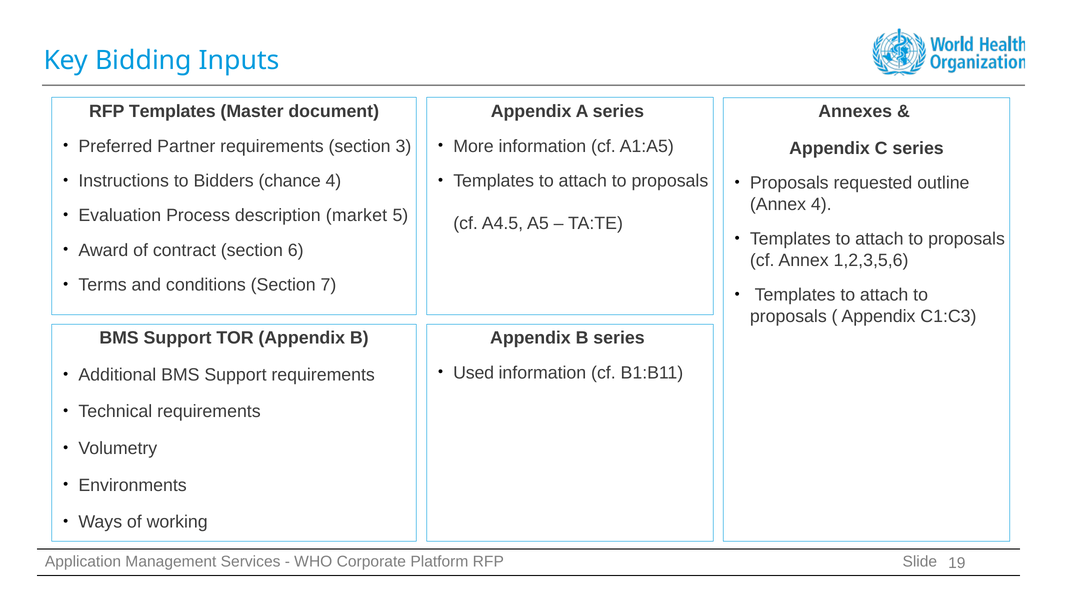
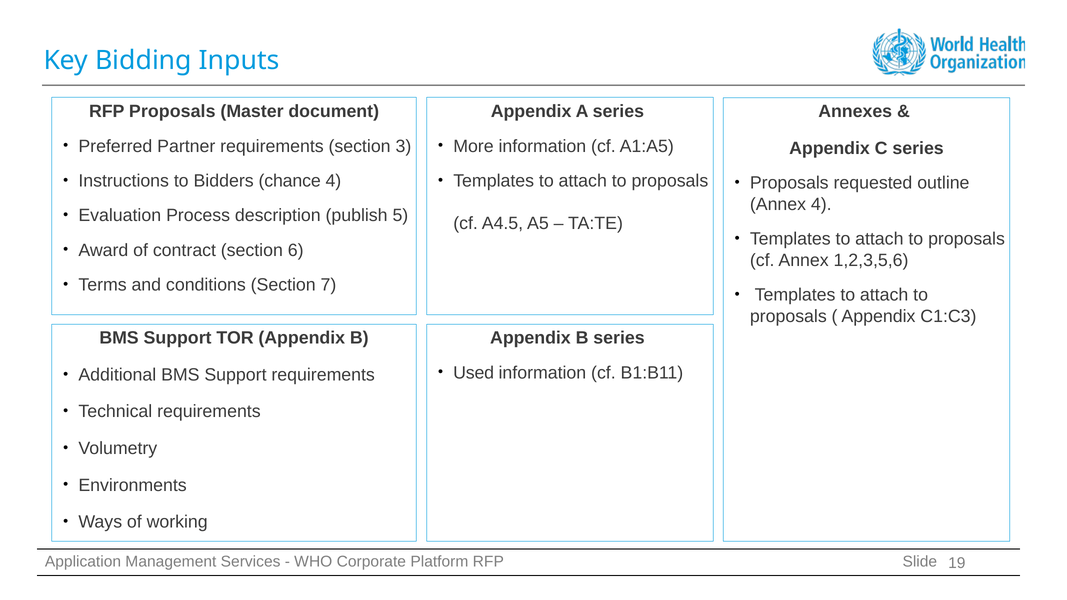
RFP Templates: Templates -> Proposals (172, 112)
market: market -> publish (357, 216)
